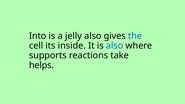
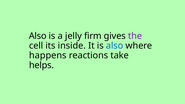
Into: Into -> Also (38, 36)
jelly also: also -> firm (93, 36)
the colour: blue -> purple (135, 36)
supports: supports -> happens (48, 55)
